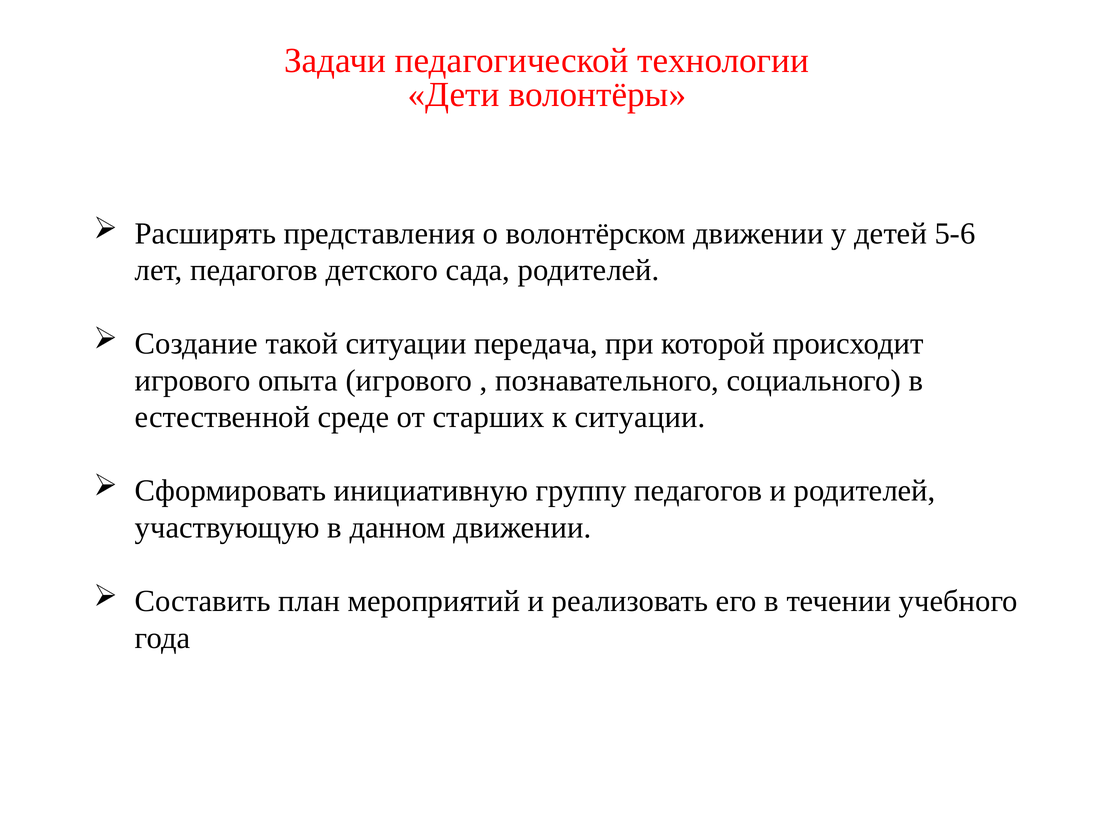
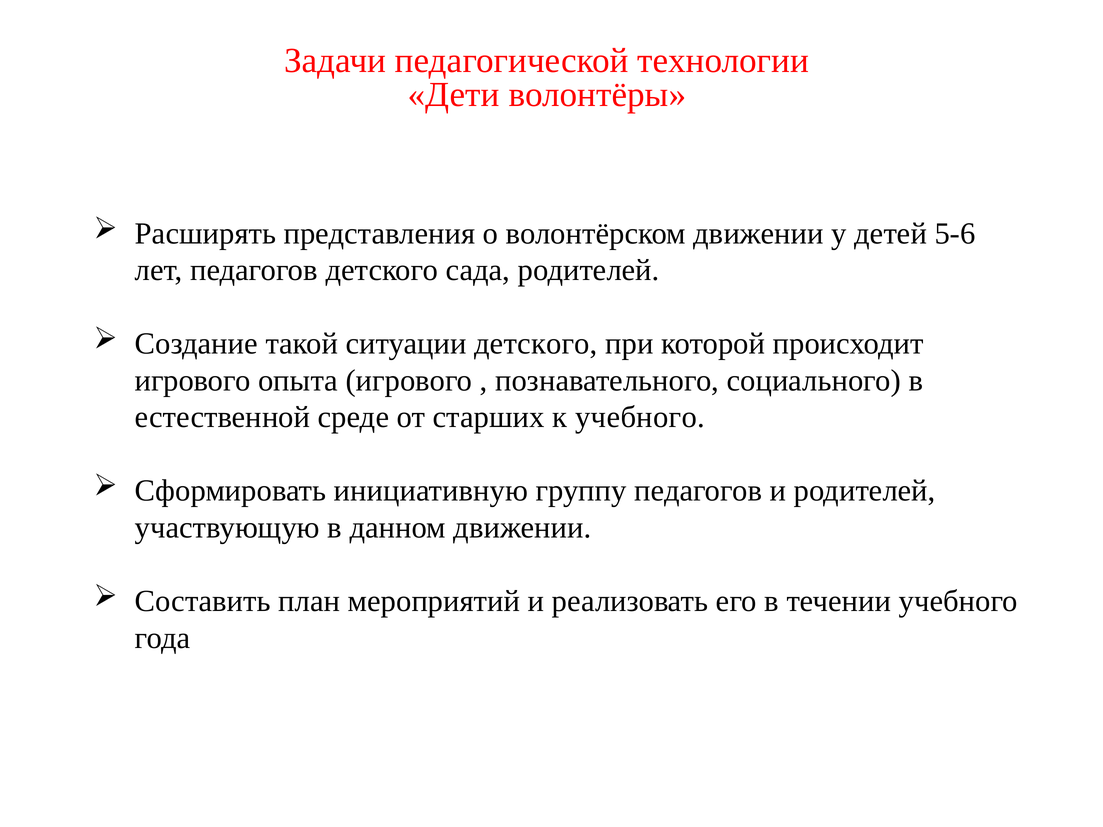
ситуации передача: передача -> детского (536, 344)
к ситуации: ситуации -> учебного (640, 417)
